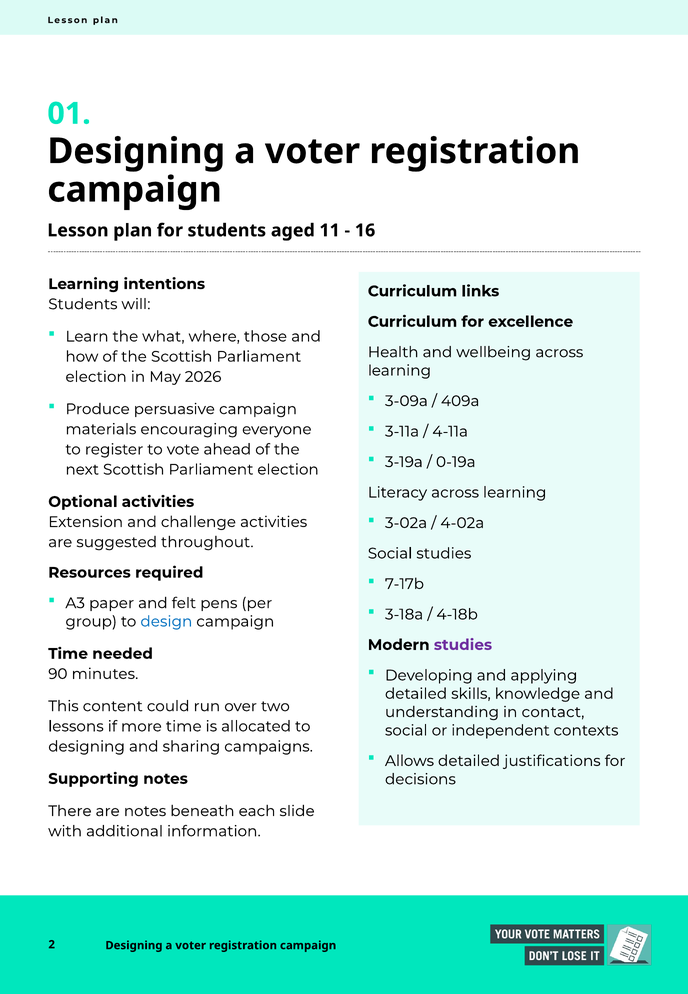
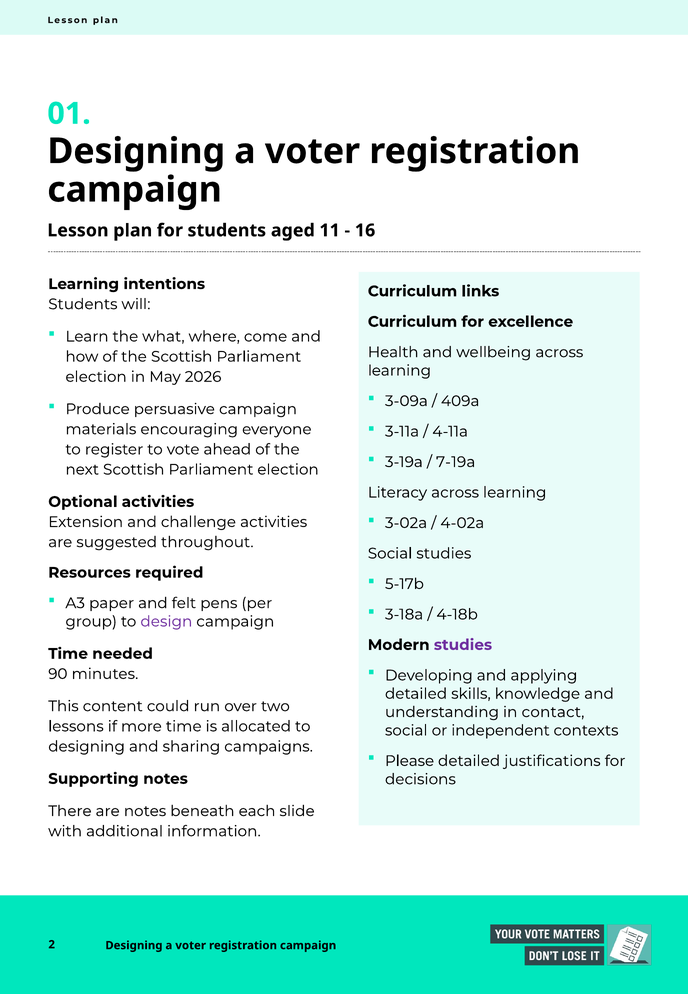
those: those -> come (266, 336)
0-19a: 0-19a -> 7-19a (456, 462)
7-17b: 7-17b -> 5-17b (404, 584)
design colour: blue -> purple (166, 621)
Allows: Allows -> Please (410, 761)
